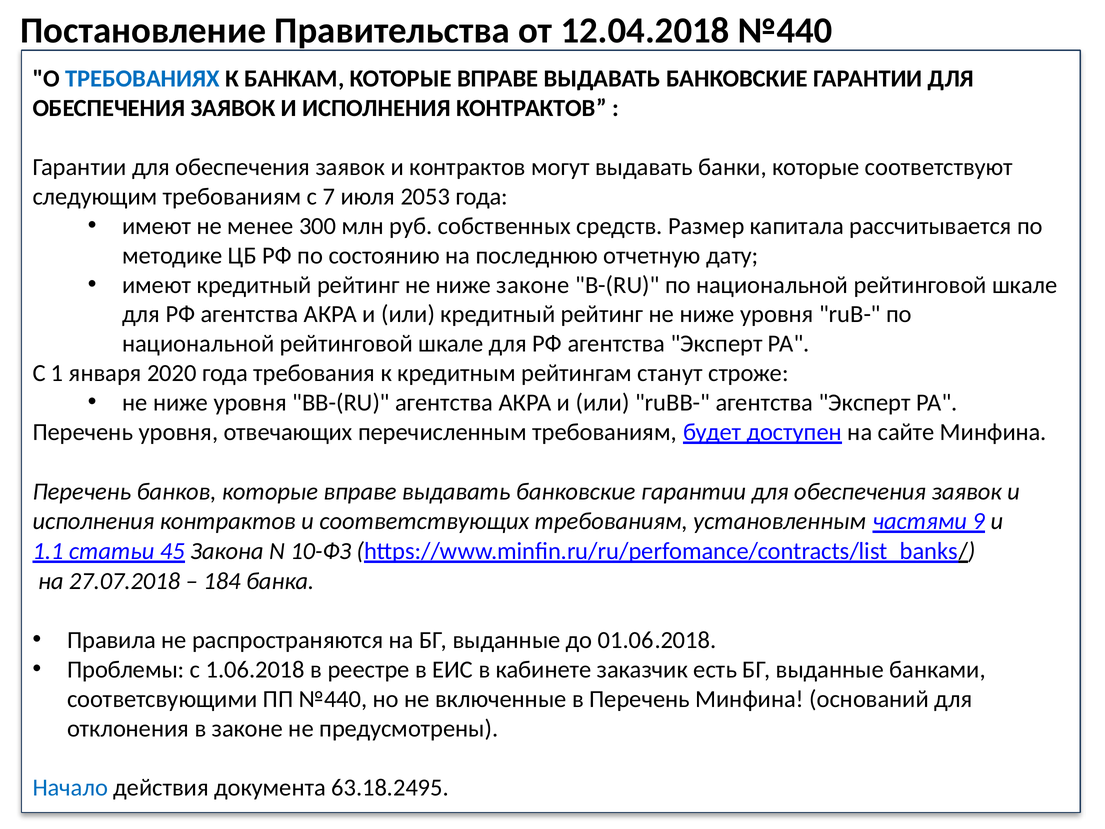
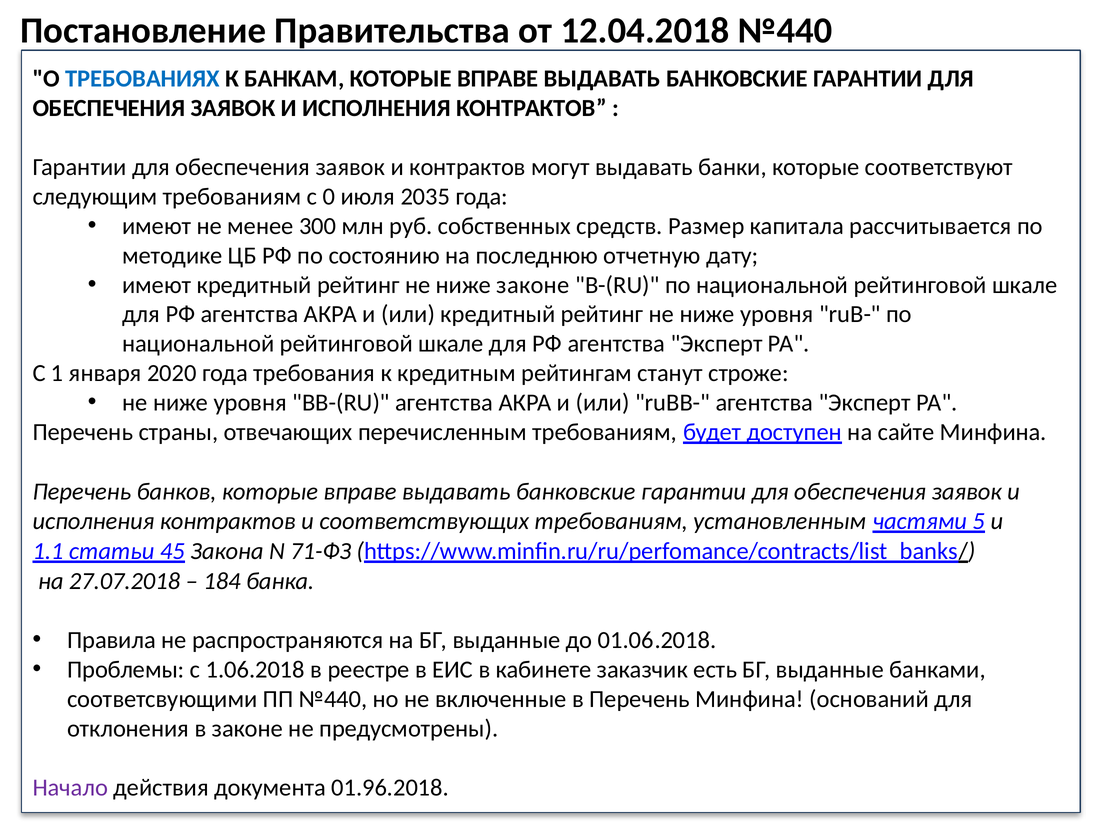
7: 7 -> 0 (329, 196)
2053: 2053 -> 2035 (425, 196)
Перечень уровня: уровня -> страны (178, 432)
9: 9 -> 5 (979, 521)
10-ФЗ: 10-ФЗ -> 71-ФЗ (321, 551)
Начало colour: blue -> purple (70, 787)
63.18.2495: 63.18.2495 -> 01.96.2018 (390, 787)
